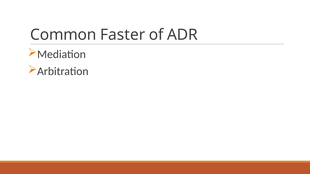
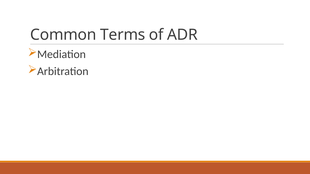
Faster: Faster -> Terms (123, 35)
